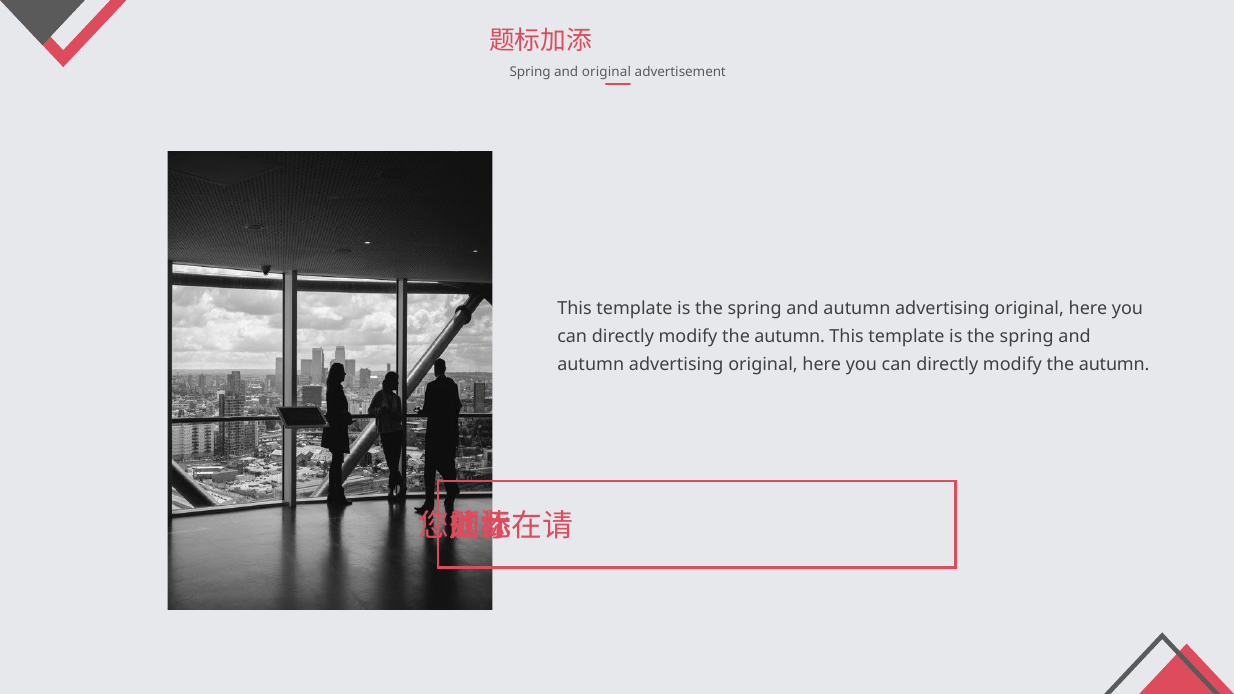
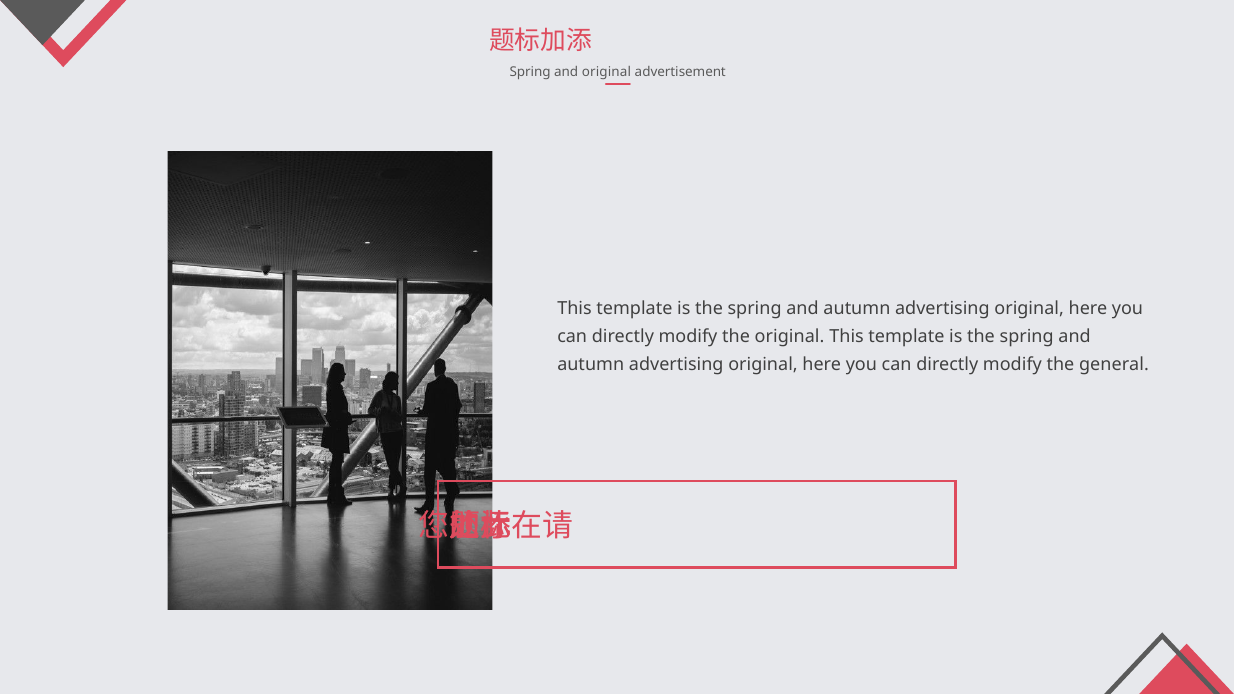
autumn: autumn -> original (790, 337)
autumn: autumn -> general (1114, 365)
